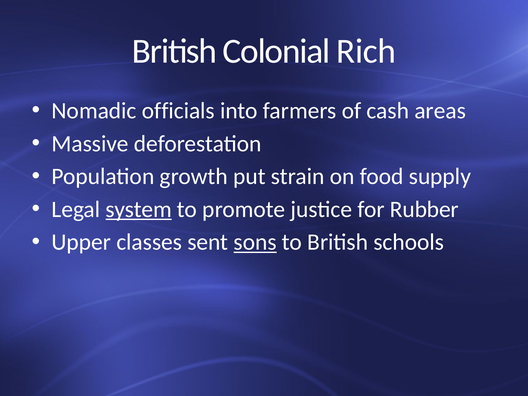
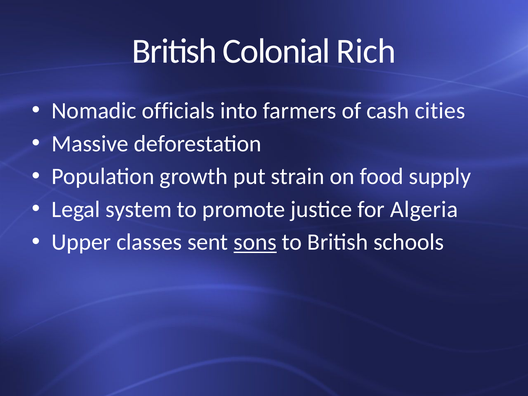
areas: areas -> cities (440, 111)
system underline: present -> none (139, 209)
Rubber: Rubber -> Algeria (424, 209)
